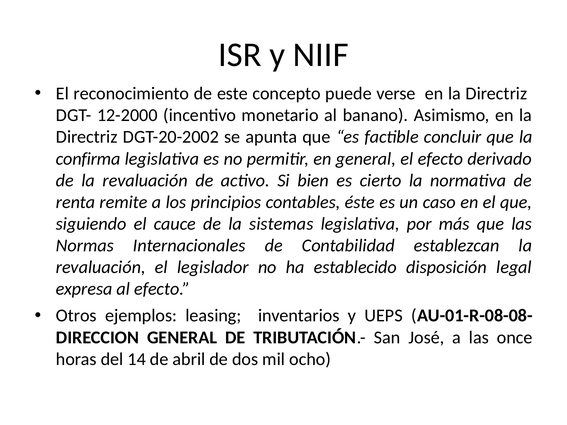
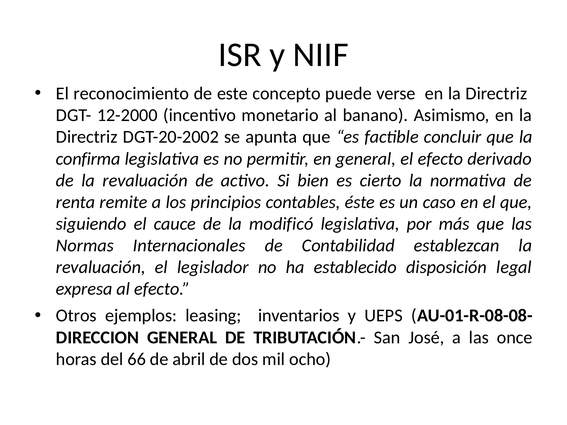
sistemas: sistemas -> modificó (281, 224)
14: 14 -> 66 (137, 359)
